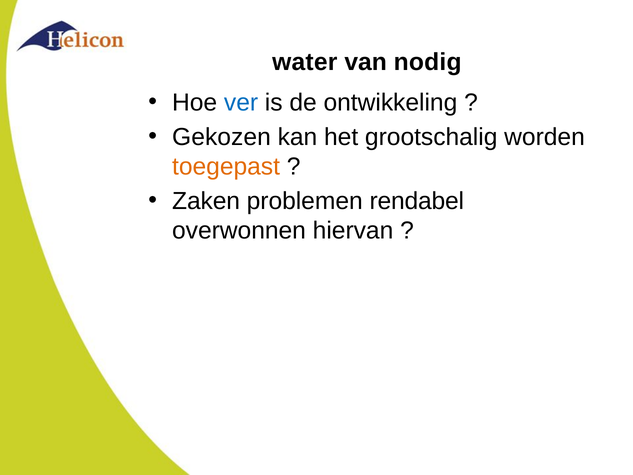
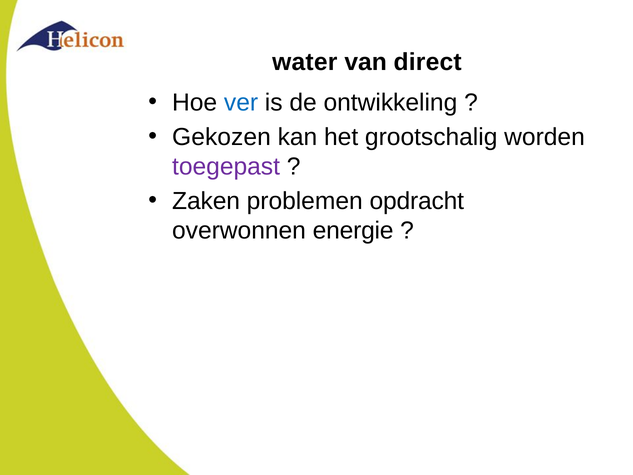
nodig: nodig -> direct (428, 62)
toegepast colour: orange -> purple (226, 167)
rendabel: rendabel -> opdracht (417, 201)
hiervan: hiervan -> energie (353, 231)
